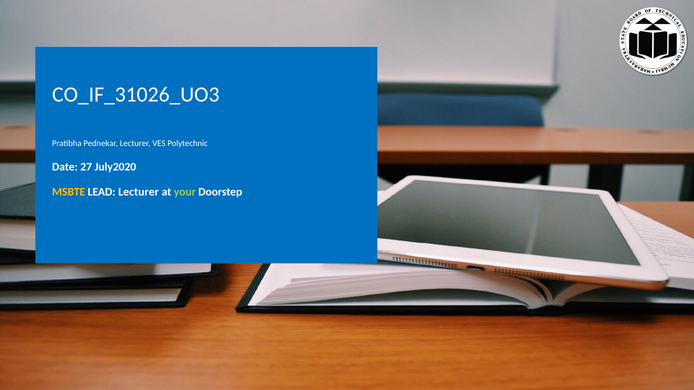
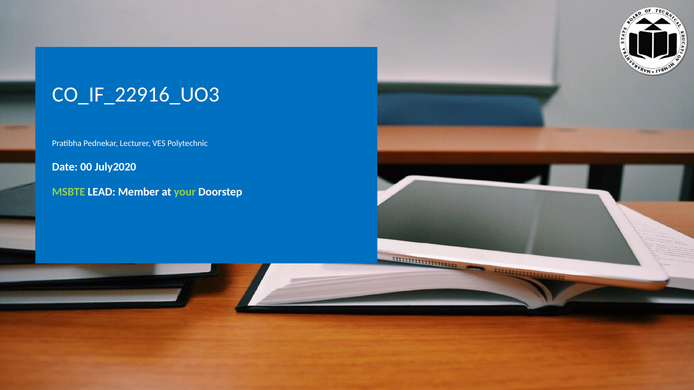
CO_IF_31026_UO3: CO_IF_31026_UO3 -> CO_IF_22916_UO3 (136, 95)
27: 27 -> 00 (86, 167)
MSBTE colour: yellow -> light green (69, 192)
LEAD Lecturer: Lecturer -> Member (139, 192)
